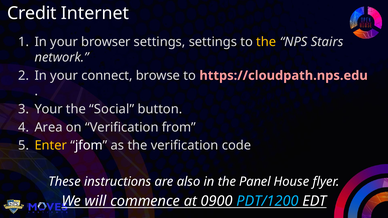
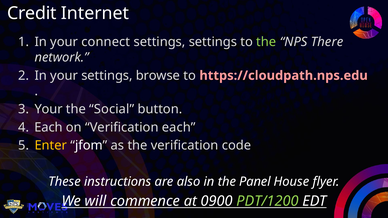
browser: browser -> connect (106, 42)
the colour: yellow -> light green (266, 42)
Stairs: Stairs -> There (327, 42)
your connect: connect -> settings (107, 76)
Area: Area -> Each (49, 127)
Verification from: from -> each (179, 127)
PDT/1200 colour: light blue -> light green (268, 201)
